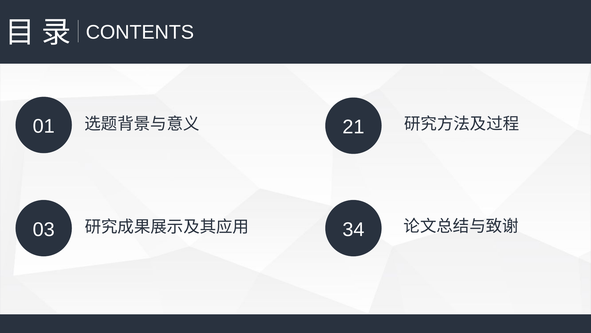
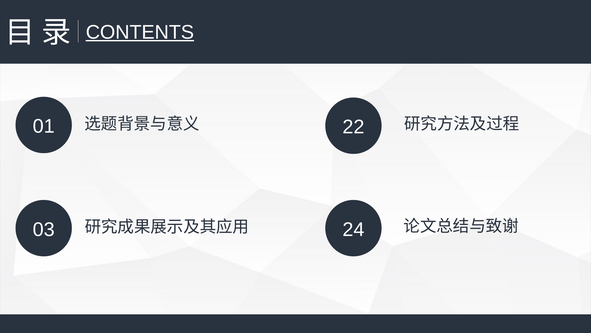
CONTENTS underline: none -> present (140, 32)
21: 21 -> 22 (353, 127)
34: 34 -> 24 (353, 229)
